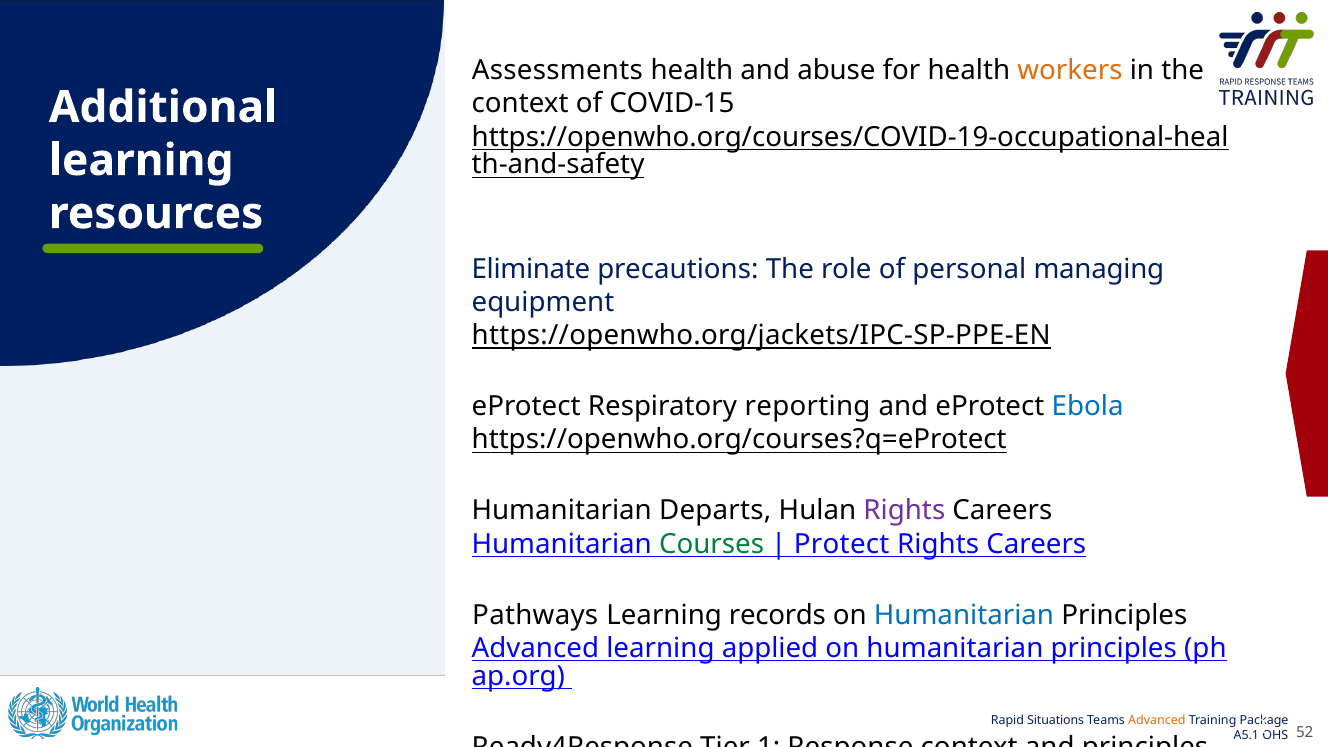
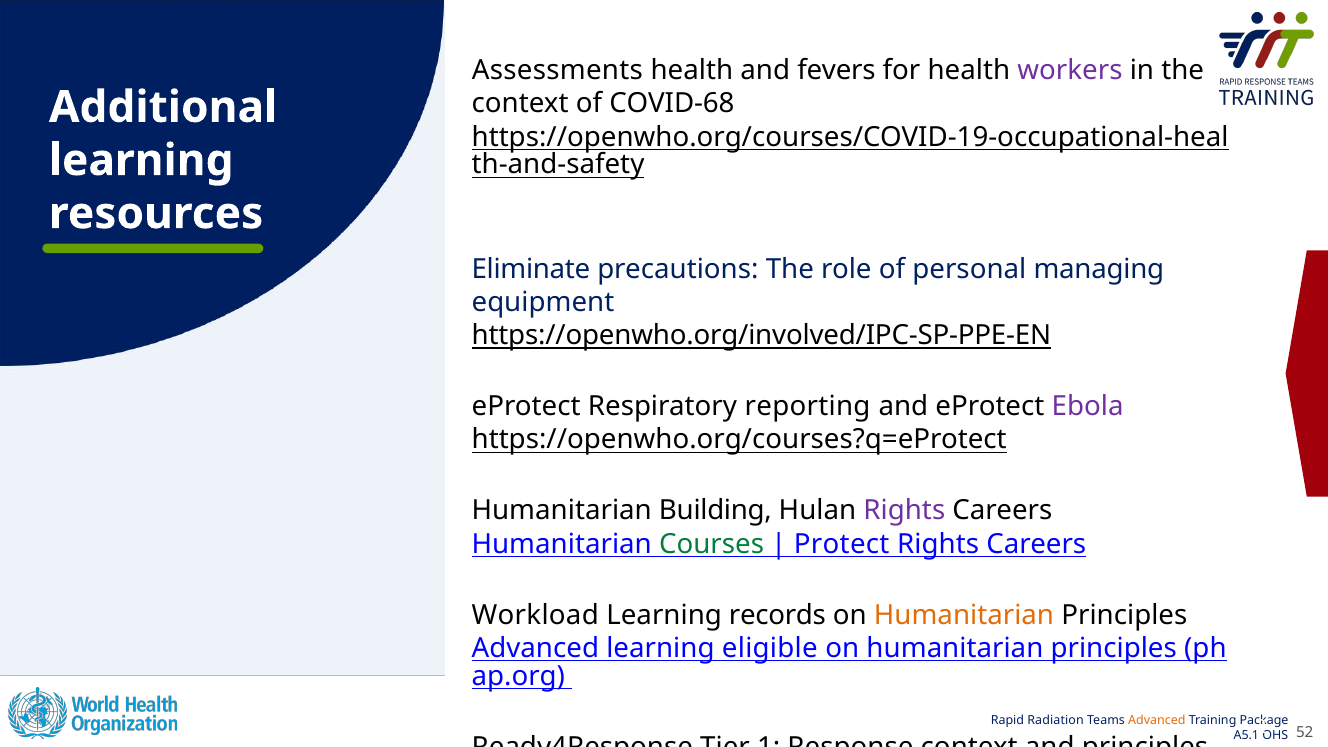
abuse: abuse -> fevers (836, 71)
workers colour: orange -> purple (1070, 71)
COVID-15: COVID-15 -> COVID-68 (672, 104)
https://openwho.org/jackets/IPC-SP-PPE-EN: https://openwho.org/jackets/IPC-SP-PPE-EN -> https://openwho.org/involved/IPC-SP-PPE-EN (761, 335)
Ebola colour: blue -> purple (1088, 406)
Departs: Departs -> Building (715, 511)
Pathways: Pathways -> Workload (535, 615)
Humanitarian colour: blue -> orange (964, 615)
applied: applied -> eligible (770, 648)
Situations: Situations -> Radiation (1056, 720)
